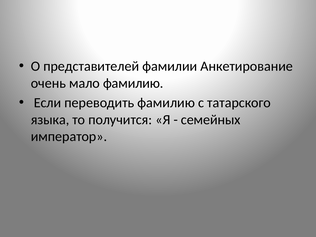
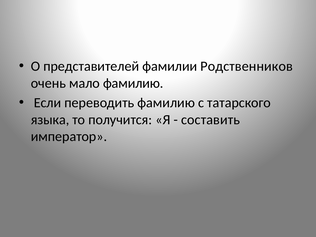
Анкетирование: Анкетирование -> Родственников (247, 66)
семейных: семейных -> составить (211, 120)
